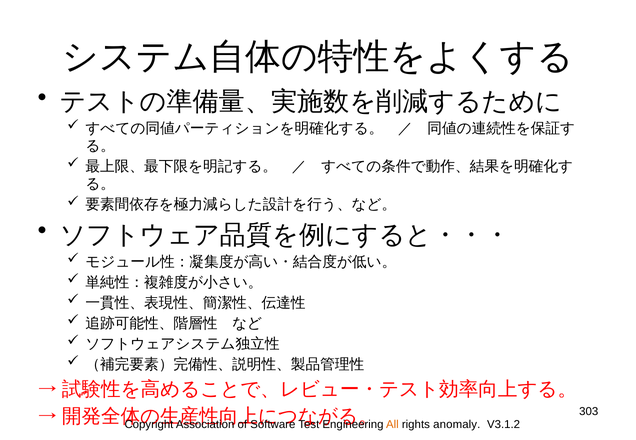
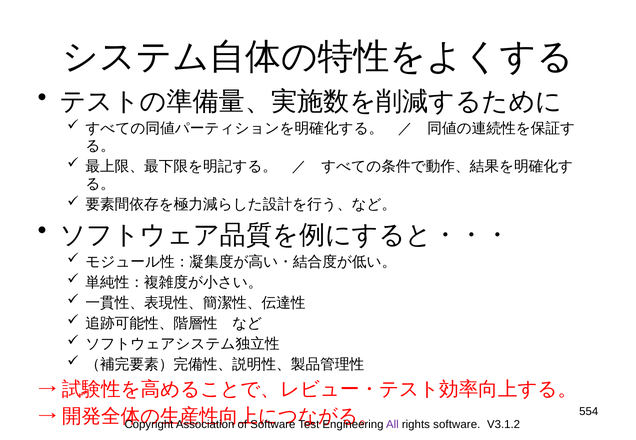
303: 303 -> 554 (589, 412)
All colour: orange -> purple (392, 425)
rights anomaly: anomaly -> software (457, 425)
